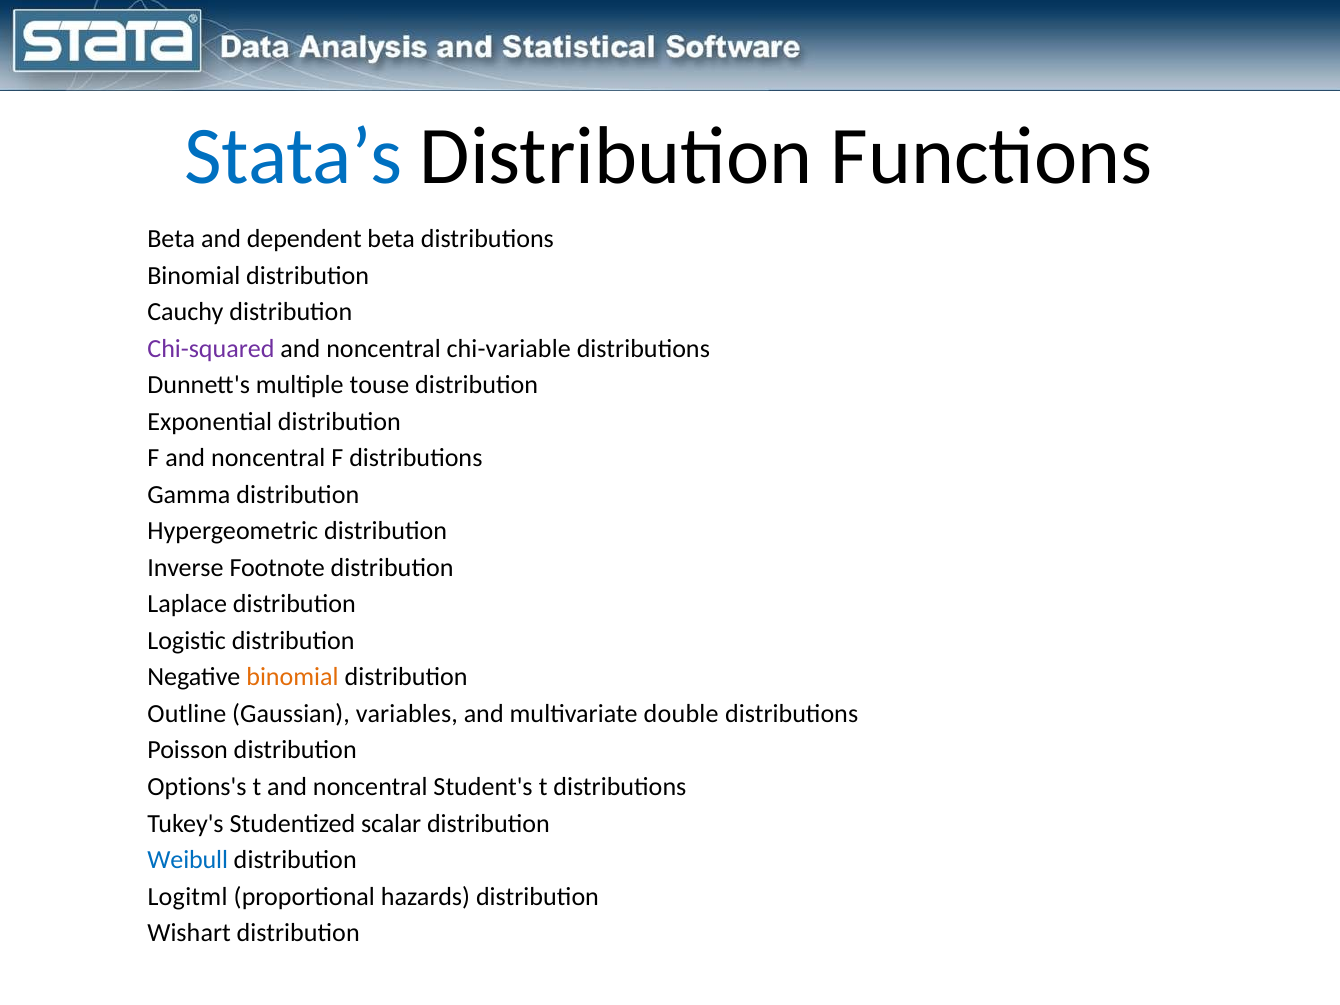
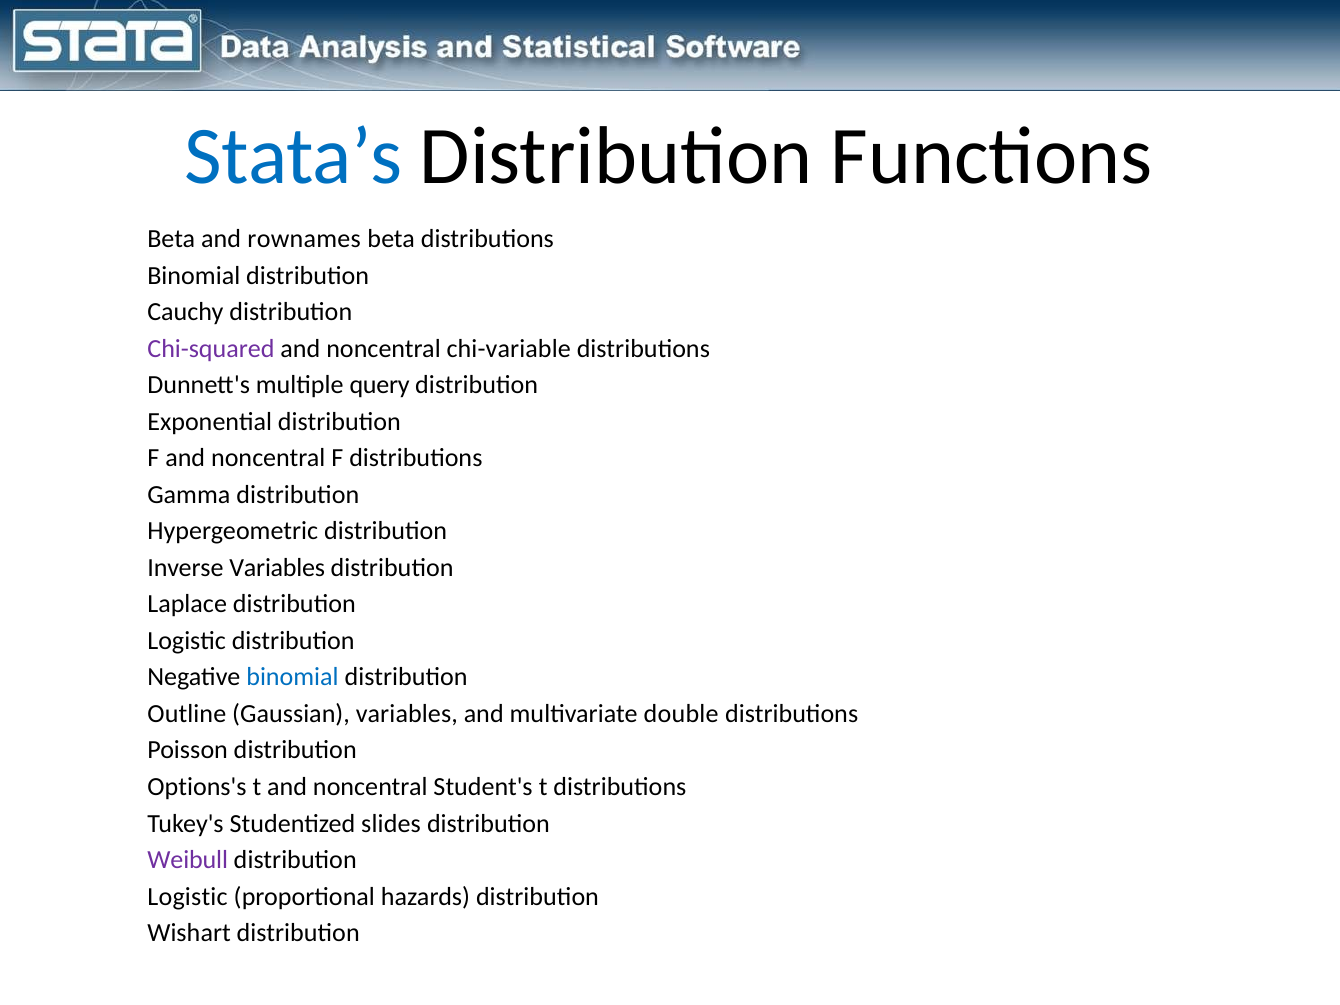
dependent: dependent -> rownames (304, 239)
touse: touse -> query (380, 385)
Inverse Footnote: Footnote -> Variables (277, 568)
binomial colour: orange -> blue (293, 677)
scalar: scalar -> slides (391, 823)
Weibull colour: blue -> purple (188, 860)
Logitml: Logitml -> Logistic (188, 896)
